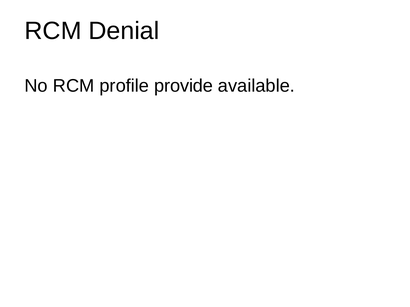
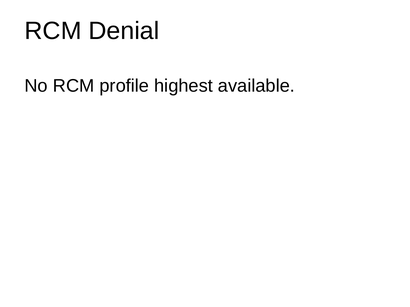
provide: provide -> highest (184, 86)
